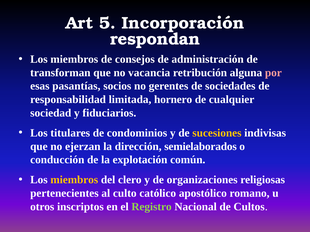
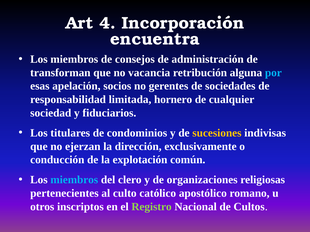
5: 5 -> 4 (108, 23)
respondan: respondan -> encuentra (155, 39)
por colour: pink -> light blue (273, 73)
pasantías: pasantías -> apelación (76, 86)
semielaborados: semielaborados -> exclusivamente (200, 147)
miembros colour: yellow -> light blue (74, 180)
